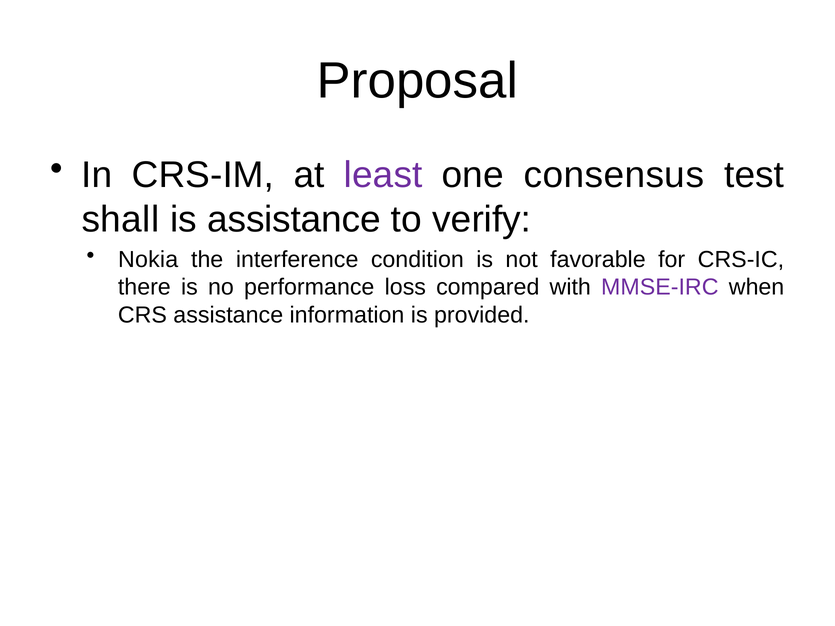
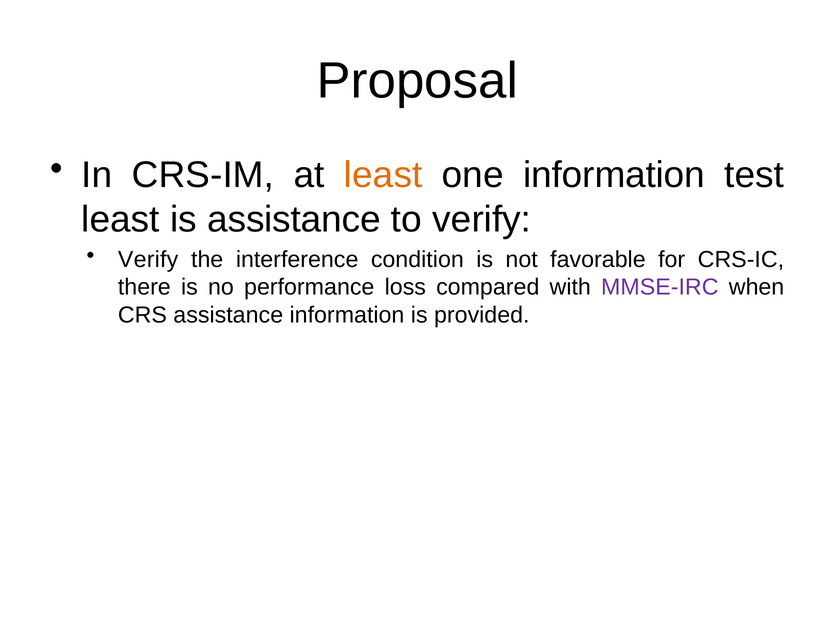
least colour: purple -> orange (383, 175)
one consensus: consensus -> information (614, 175)
shall: shall -> least (121, 220)
Nokia: Nokia -> Verify (148, 260)
